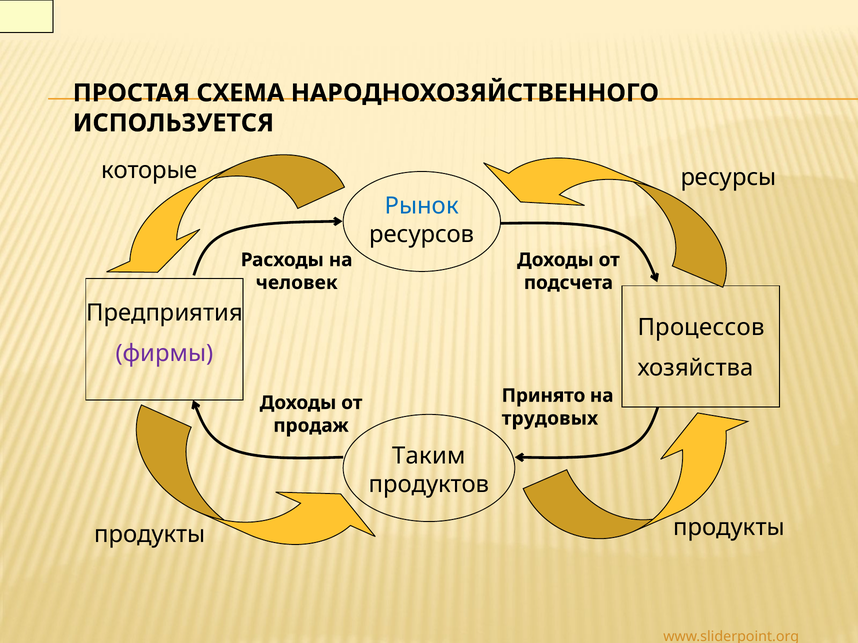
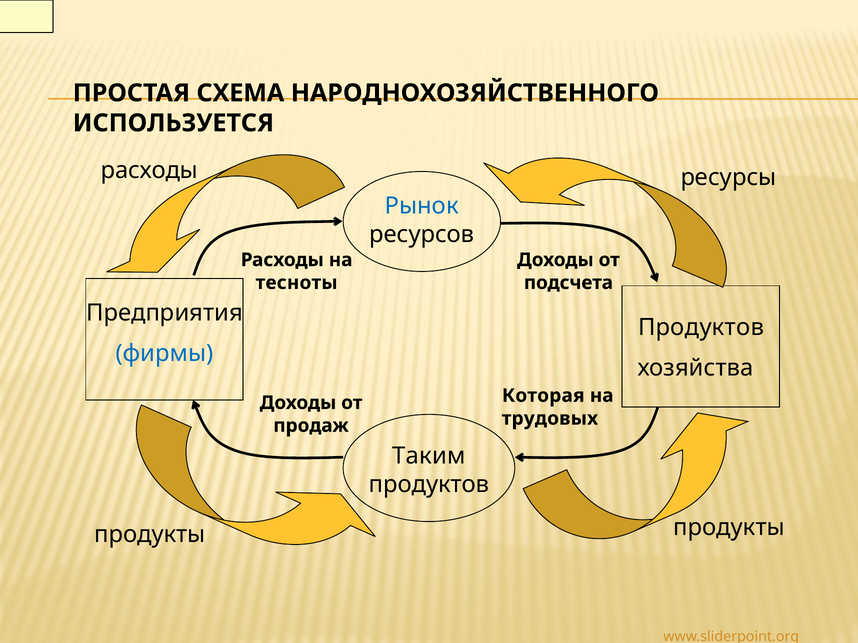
которые: которые -> расходы (149, 170)
человек: человек -> тесноты (297, 283)
Процессов: Процессов -> Продуктов (701, 328)
фирмы colour: purple -> blue (164, 354)
Принято: Принято -> Которая (543, 396)
